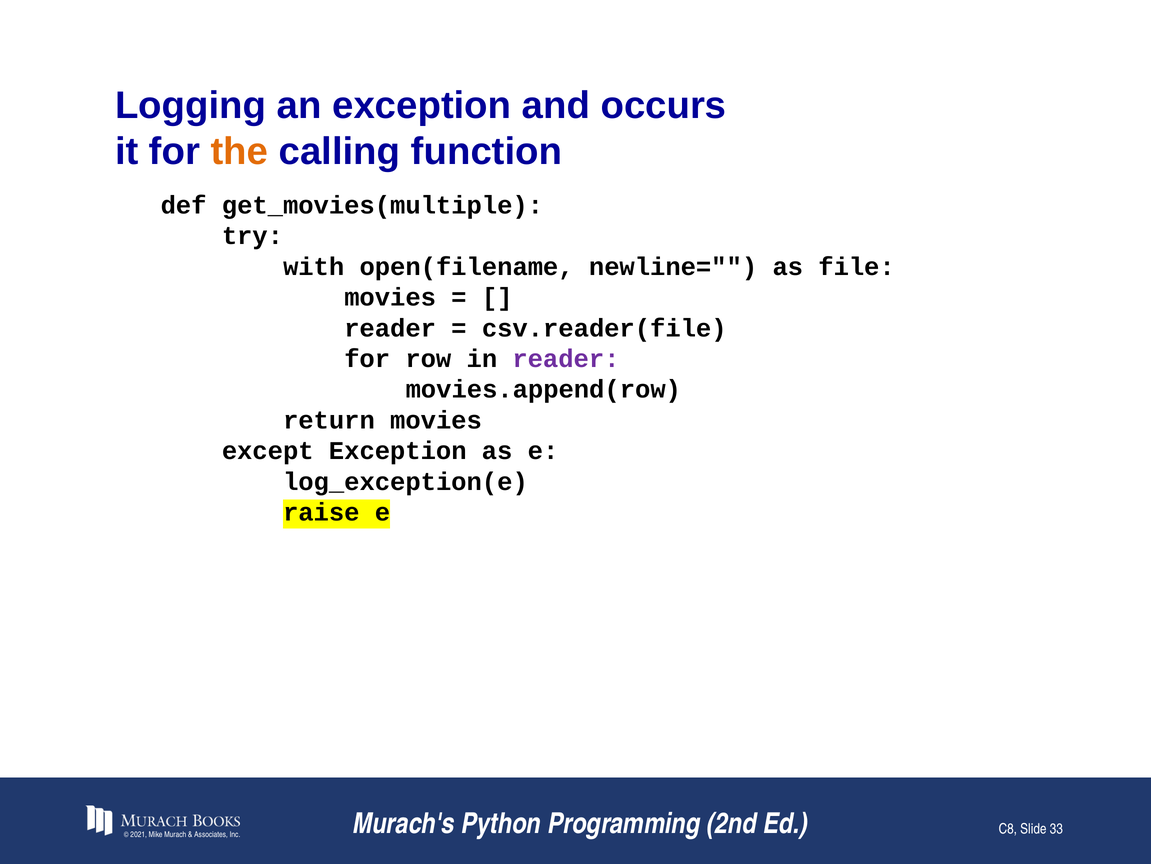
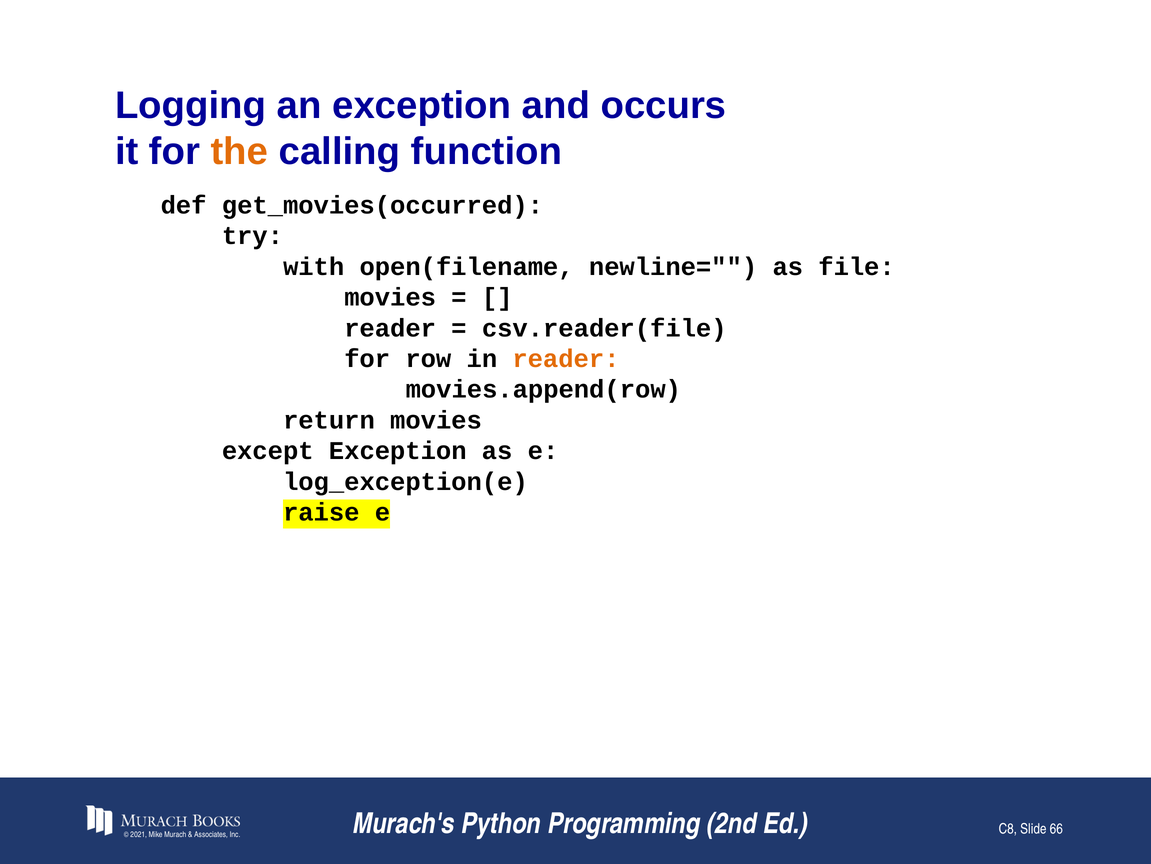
get_movies(multiple: get_movies(multiple -> get_movies(occurred (382, 205)
reader colour: purple -> orange (566, 359)
33: 33 -> 66 (1056, 828)
